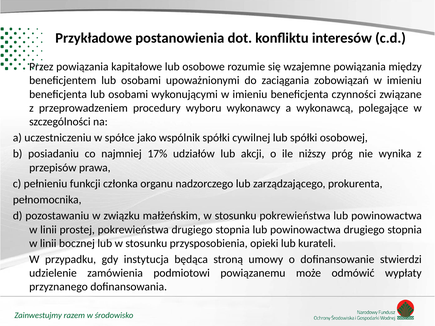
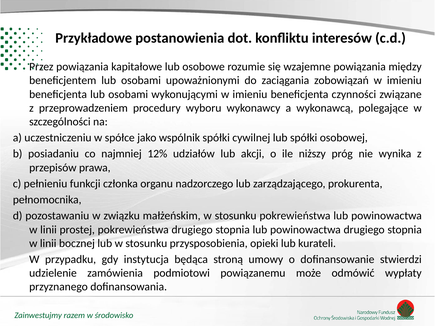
17%: 17% -> 12% (157, 154)
